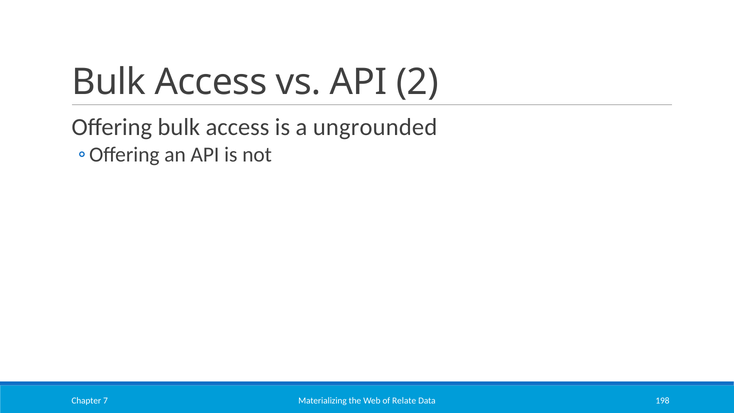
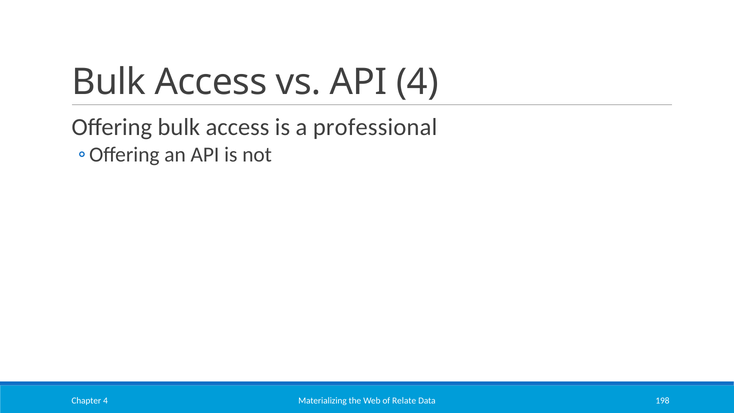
API 2: 2 -> 4 (417, 82)
ungrounded: ungrounded -> professional (375, 127)
Chapter 7: 7 -> 4 (105, 401)
